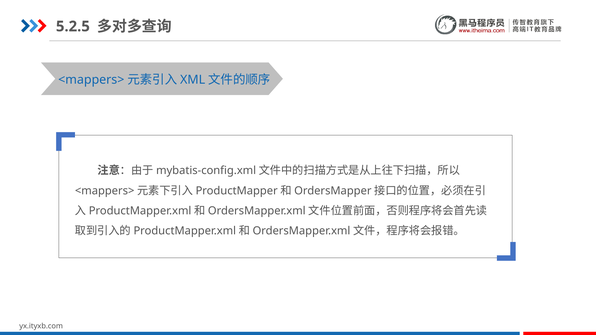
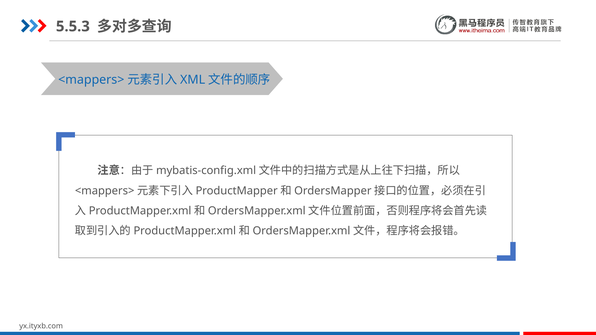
5.2.5: 5.2.5 -> 5.5.3 (73, 26)
